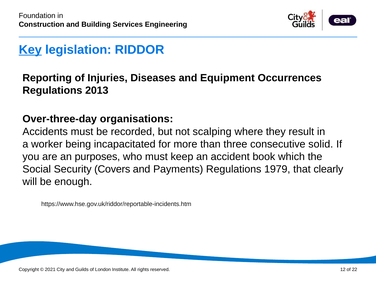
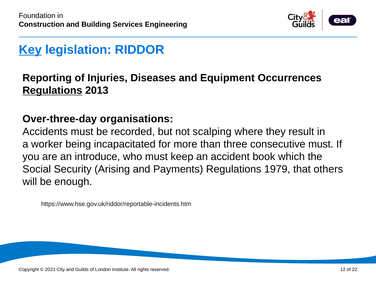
Regulations underline: none -> present (52, 90)
consecutive solid: solid -> must (321, 144)
purposes: purposes -> introduce (97, 157)
Covers: Covers -> Arising (112, 169)
clearly: clearly -> others (328, 169)
